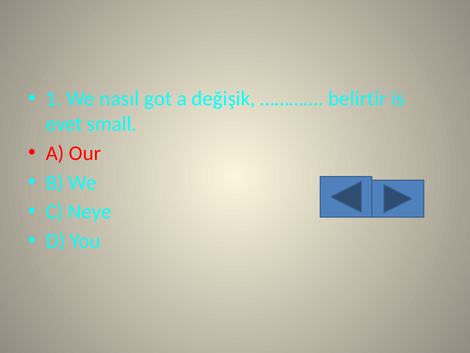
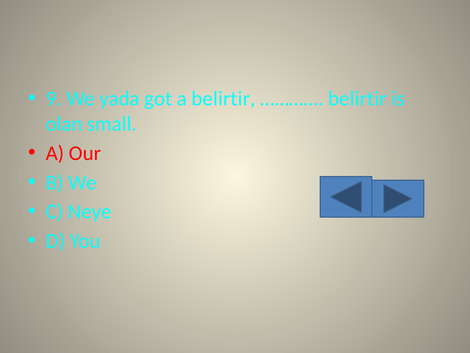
1: 1 -> 9 (54, 99)
nasıl: nasıl -> yada (119, 99)
a değişik: değişik -> belirtir (223, 99)
evet: evet -> olan (64, 124)
